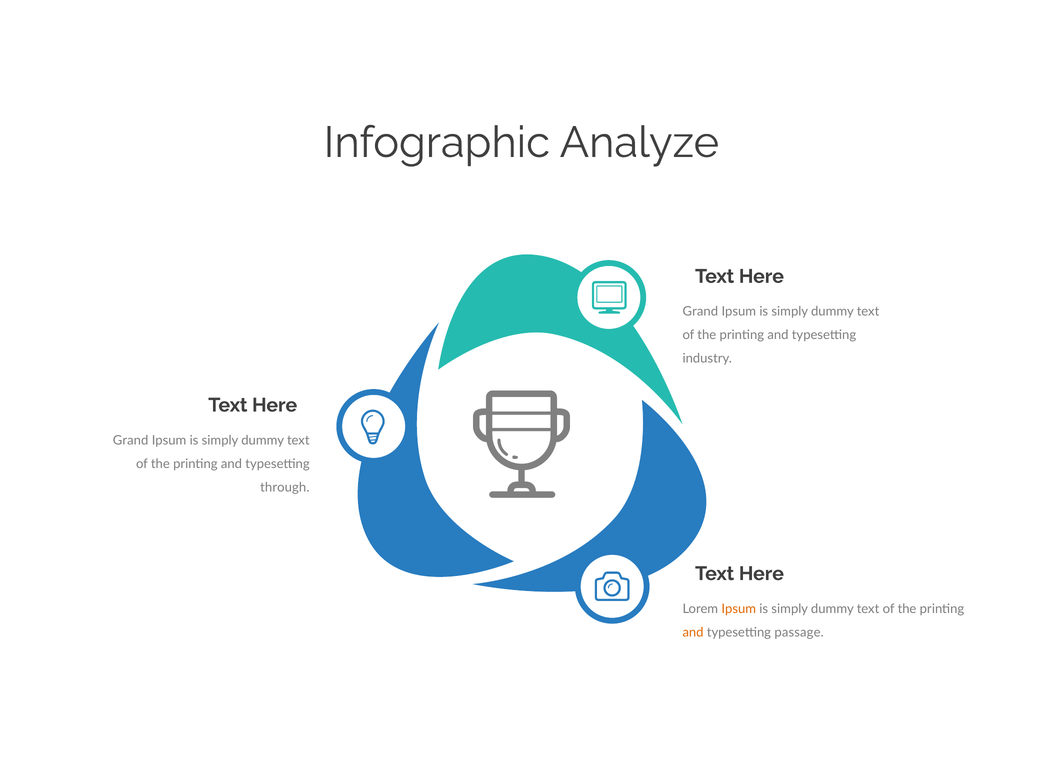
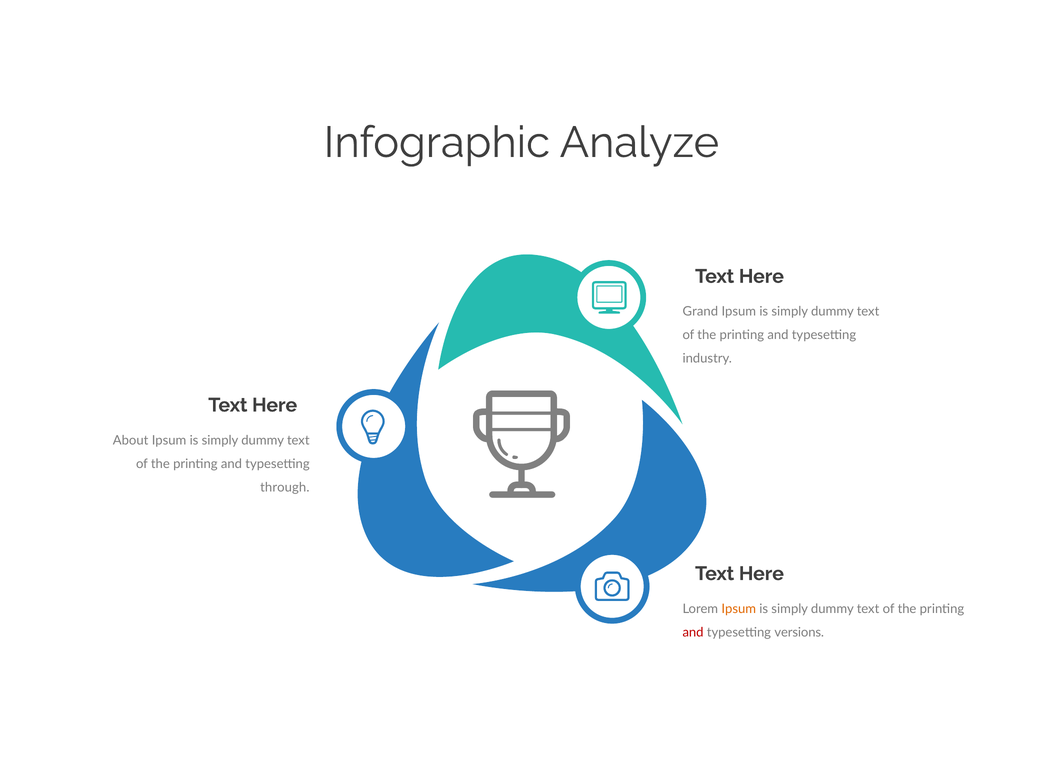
Grand: Grand -> About (131, 440)
and colour: orange -> red (693, 632)
passage: passage -> versions (799, 632)
